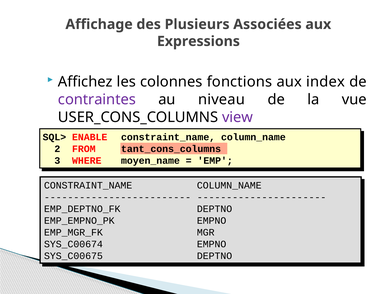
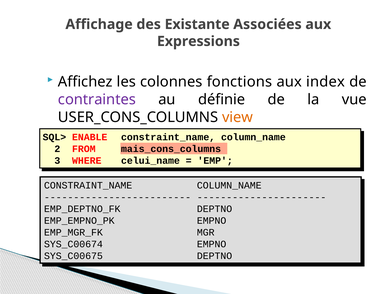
Plusieurs: Plusieurs -> Existante (197, 24)
niveau: niveau -> définie (222, 100)
view colour: purple -> orange (237, 117)
tant_cons_columns: tant_cons_columns -> mais_cons_columns (171, 149)
moyen_name: moyen_name -> celui_name (150, 161)
